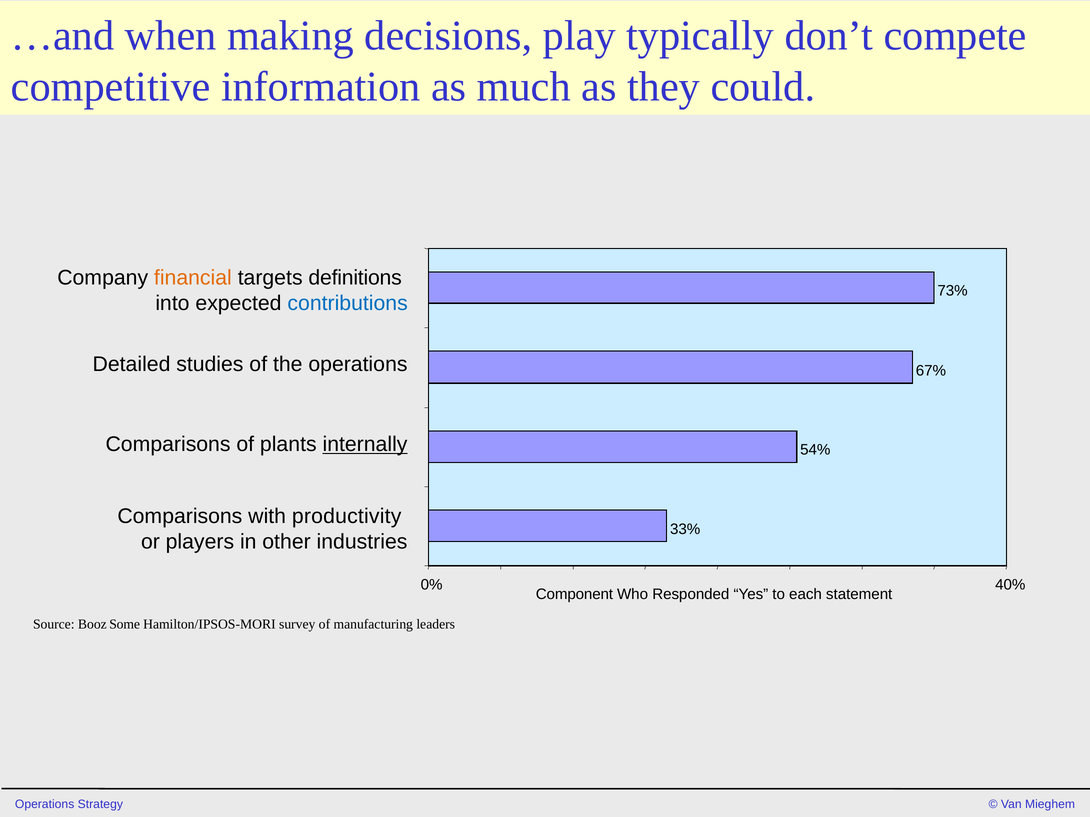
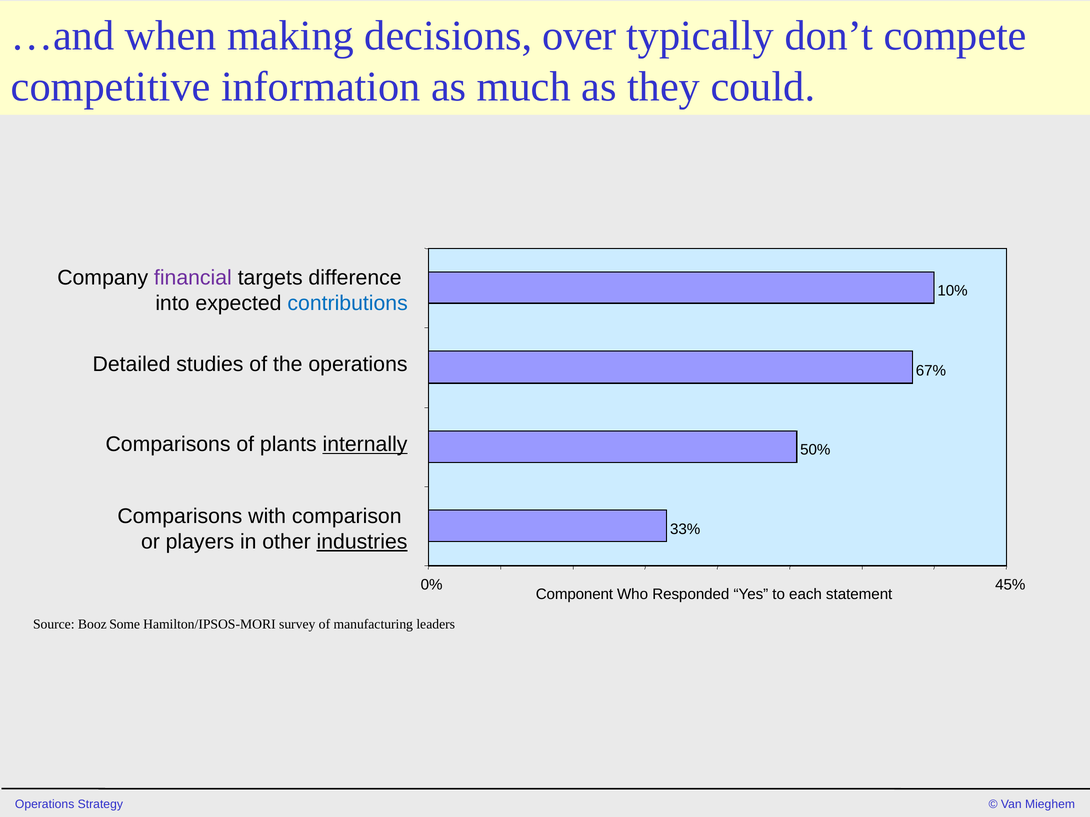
play: play -> over (579, 36)
financial colour: orange -> purple (193, 278)
definitions: definitions -> difference (355, 278)
73%: 73% -> 10% (953, 291)
54%: 54% -> 50% (815, 450)
productivity: productivity -> comparison (347, 517)
industries underline: none -> present (362, 542)
40%: 40% -> 45% (1010, 585)
